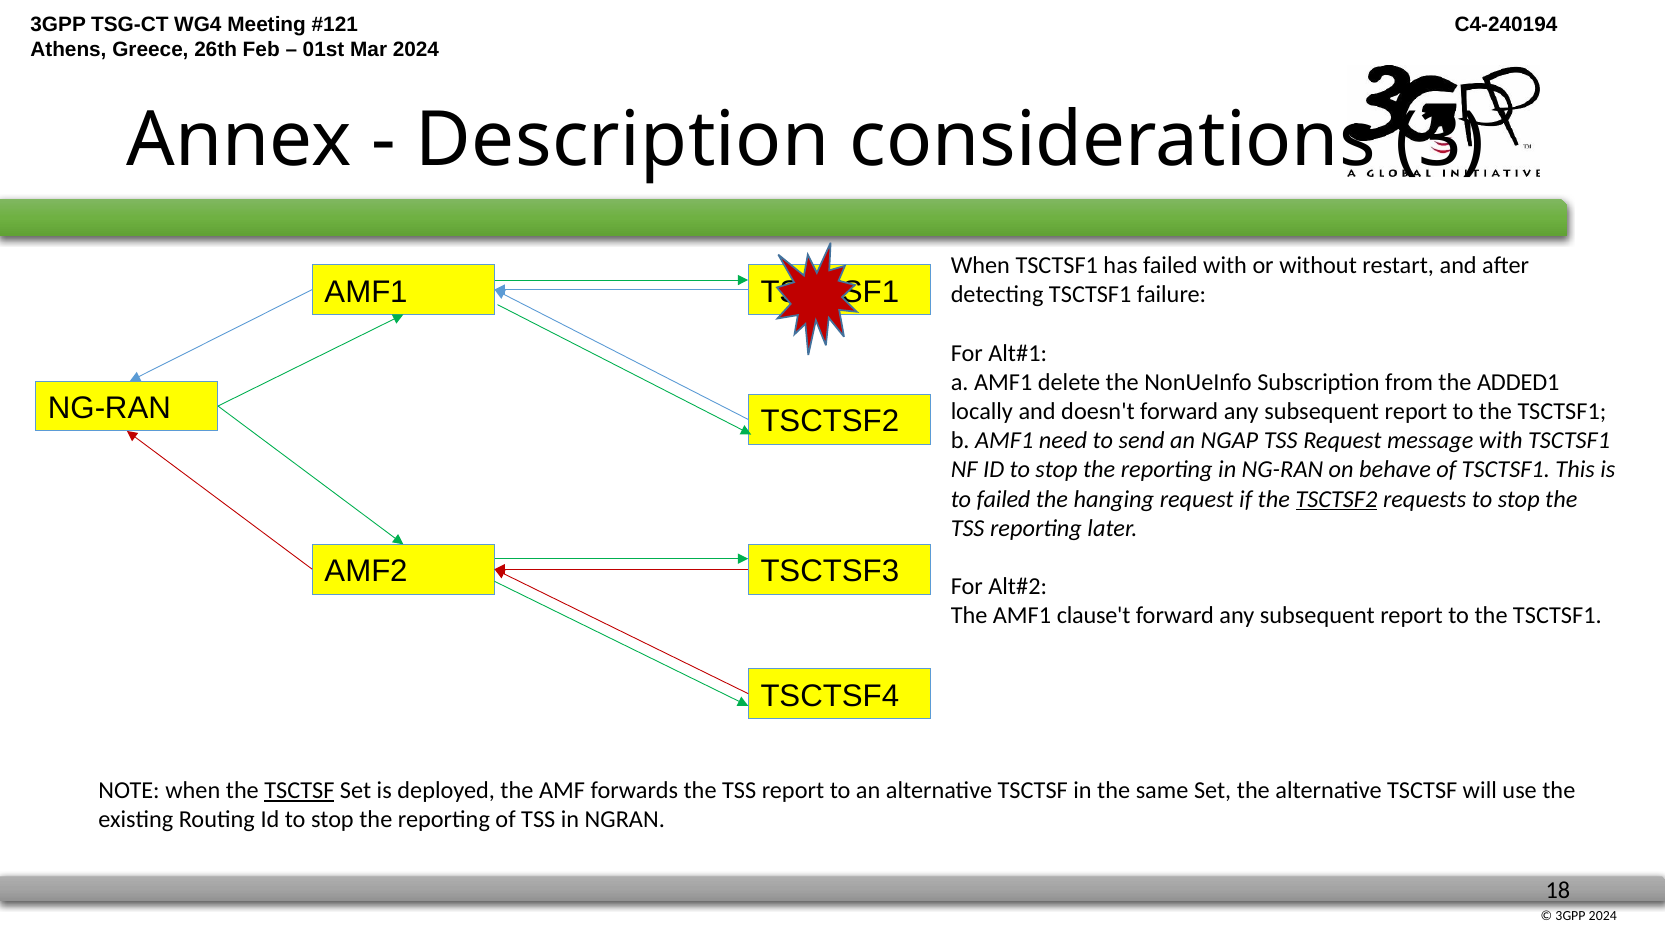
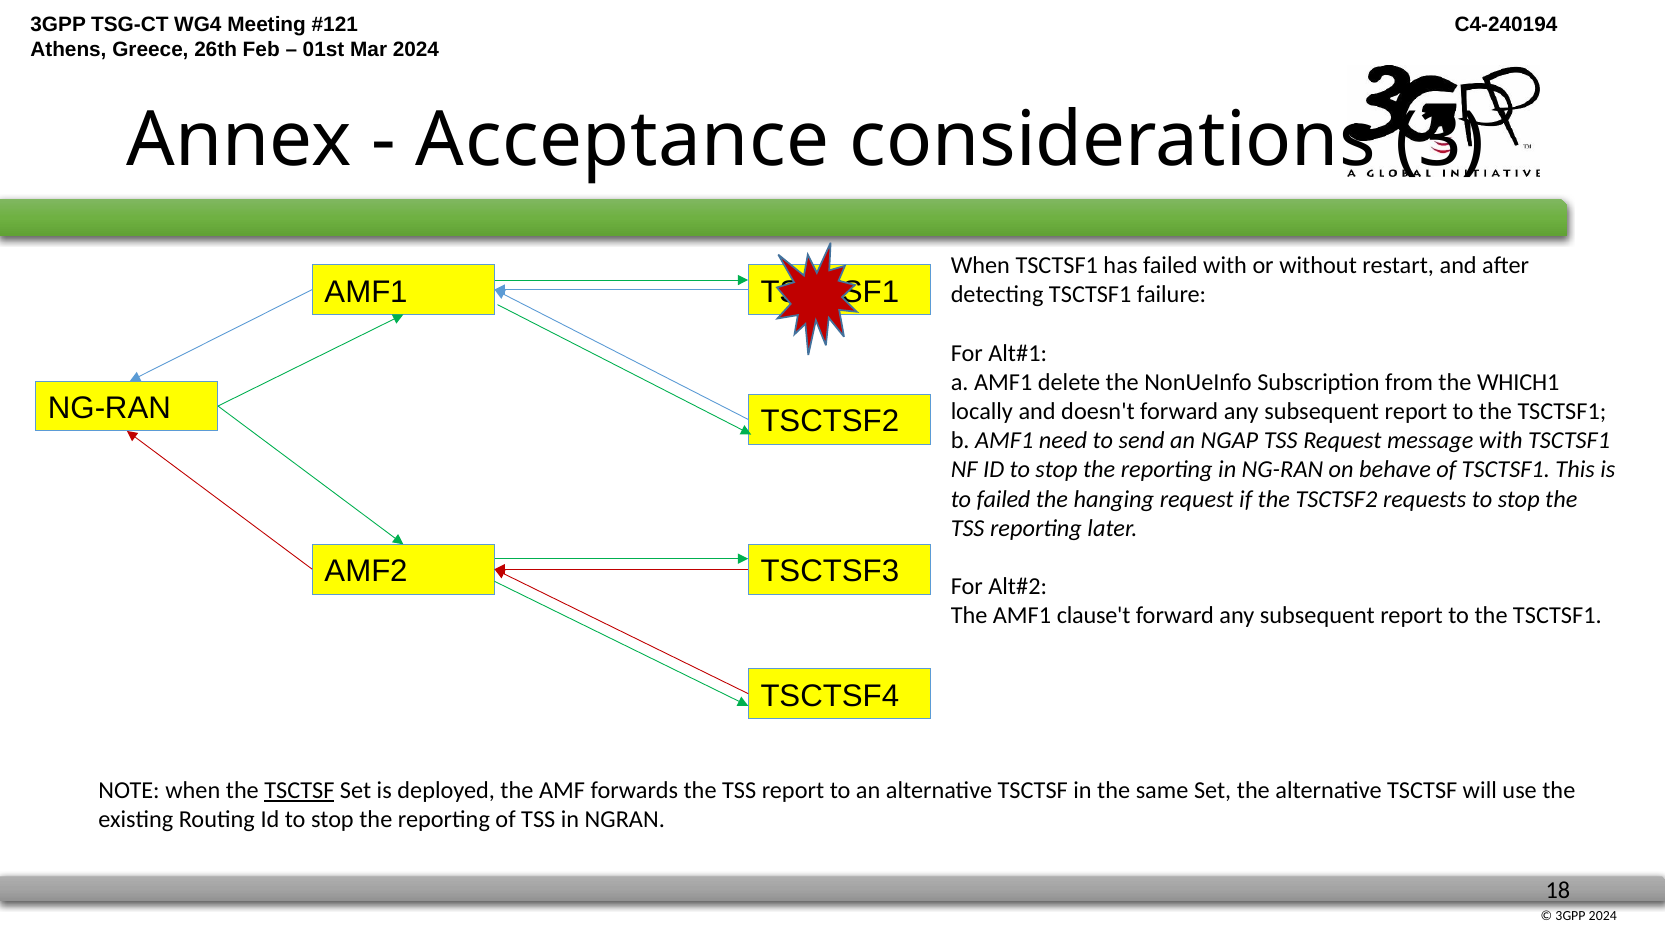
Description: Description -> Acceptance (623, 140)
ADDED1: ADDED1 -> WHICH1 (1518, 382)
TSCTSF2 underline: present -> none (1336, 499)
